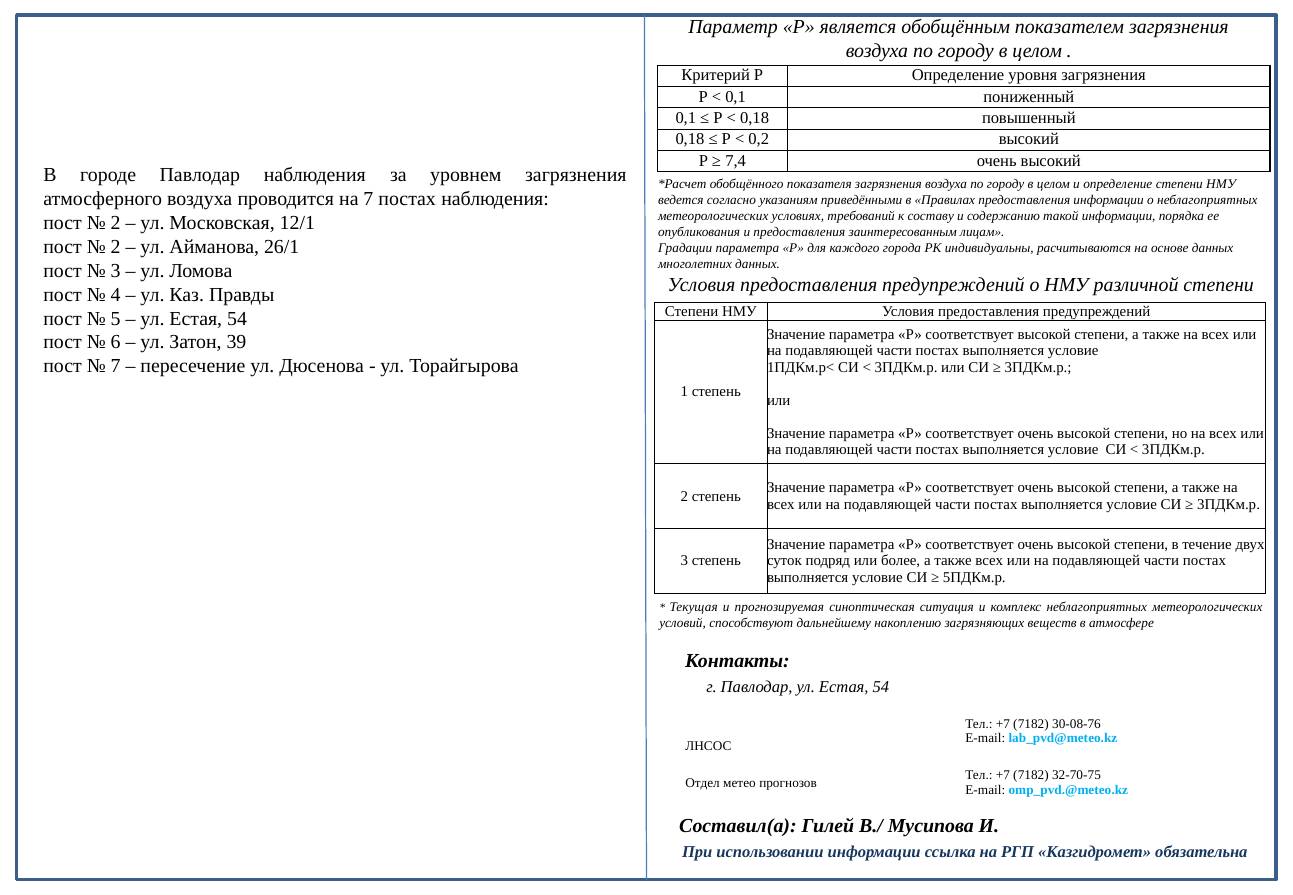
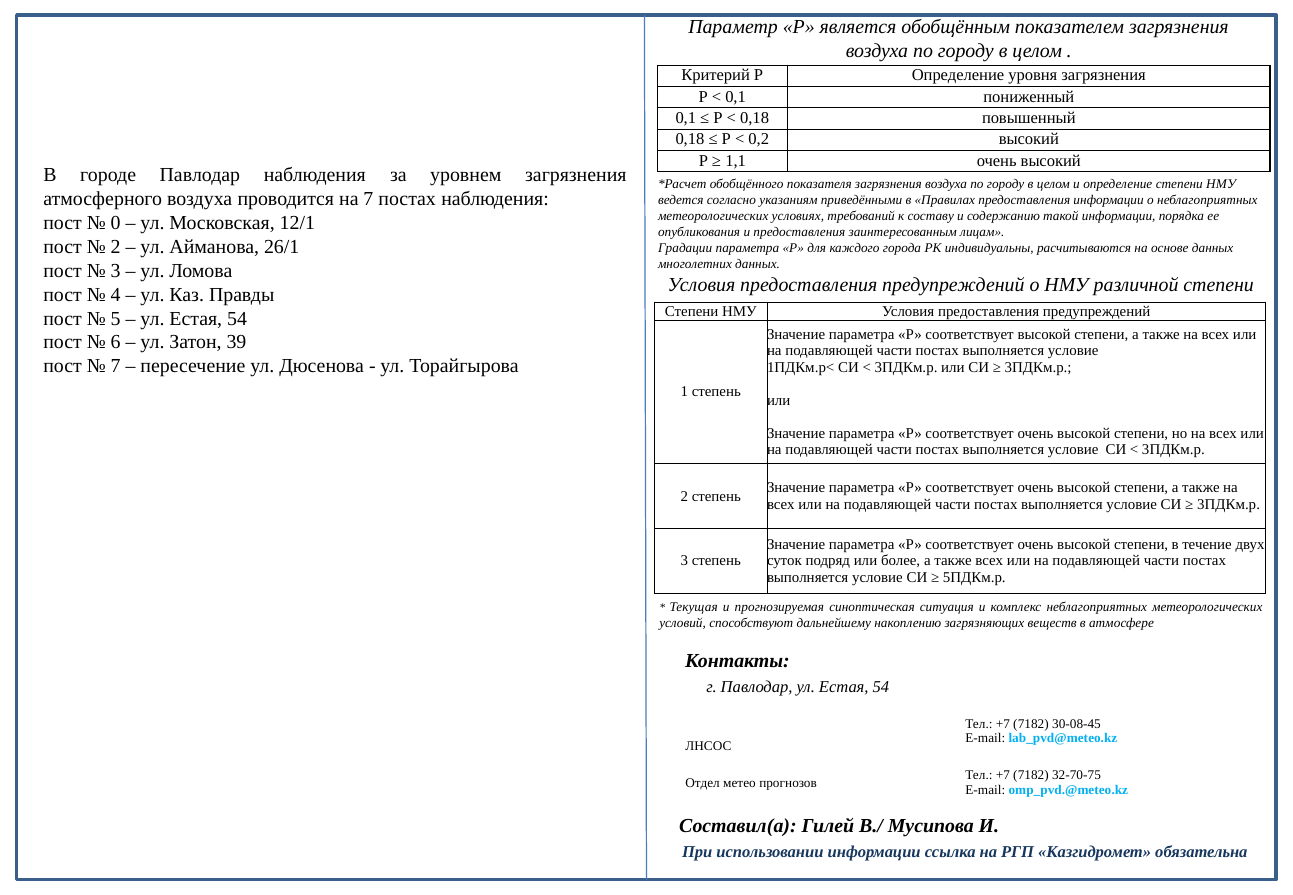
7,4: 7,4 -> 1,1 (736, 161)
2: 2 -> 0 (116, 223)
30-08-76: 30-08-76 -> 30-08-45 (1077, 724)
